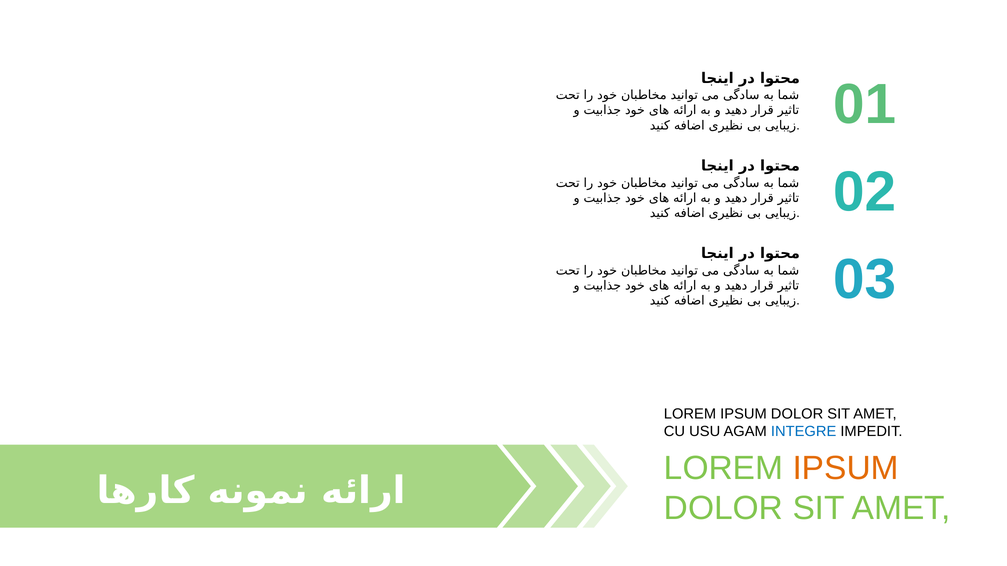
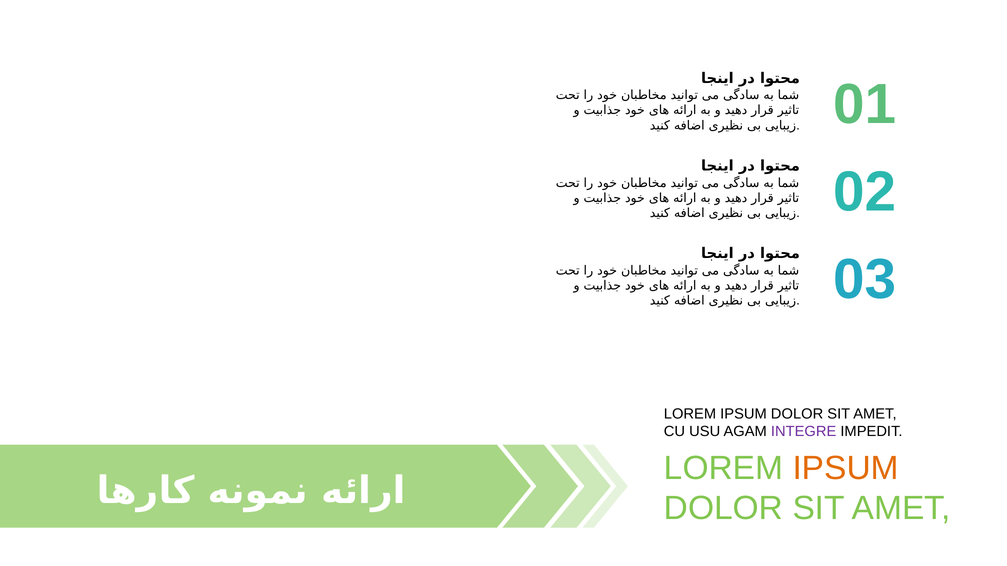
INTEGRE colour: blue -> purple (804, 432)
